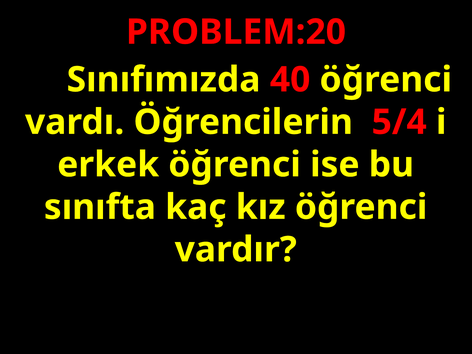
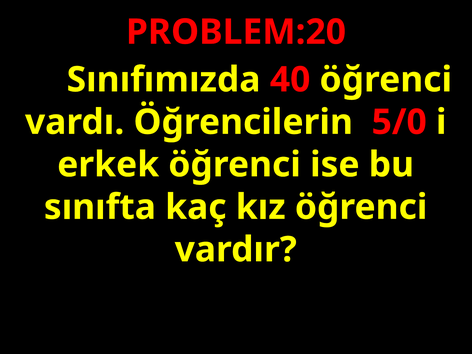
5/4: 5/4 -> 5/0 (399, 122)
